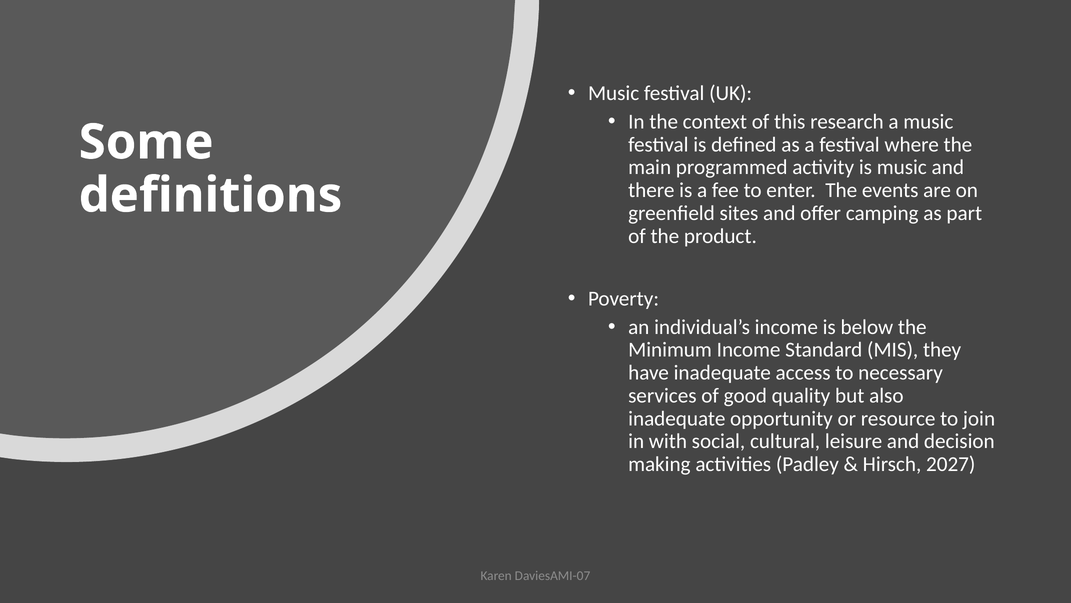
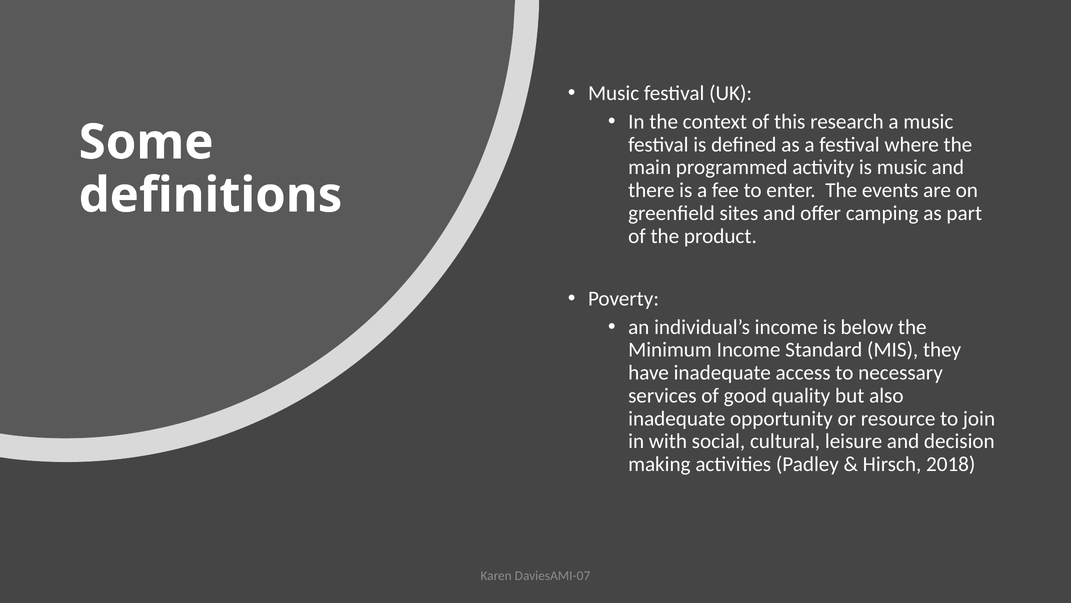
2027: 2027 -> 2018 (951, 464)
